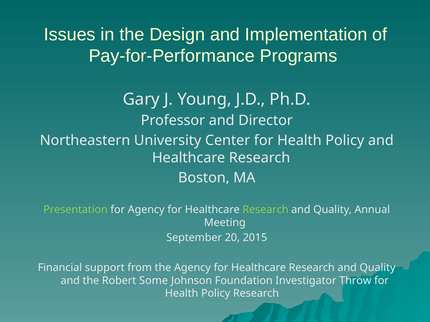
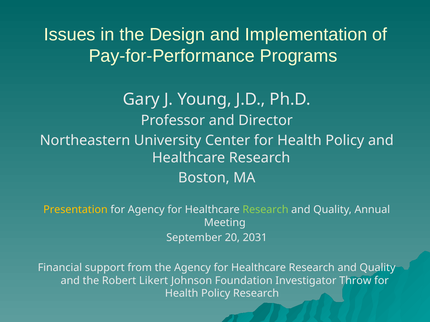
Presentation colour: light green -> yellow (75, 210)
2015: 2015 -> 2031 (255, 238)
Some: Some -> Likert (154, 281)
